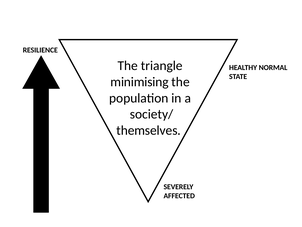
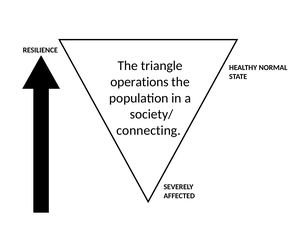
minimising: minimising -> operations (139, 82)
themselves: themselves -> connecting (149, 130)
